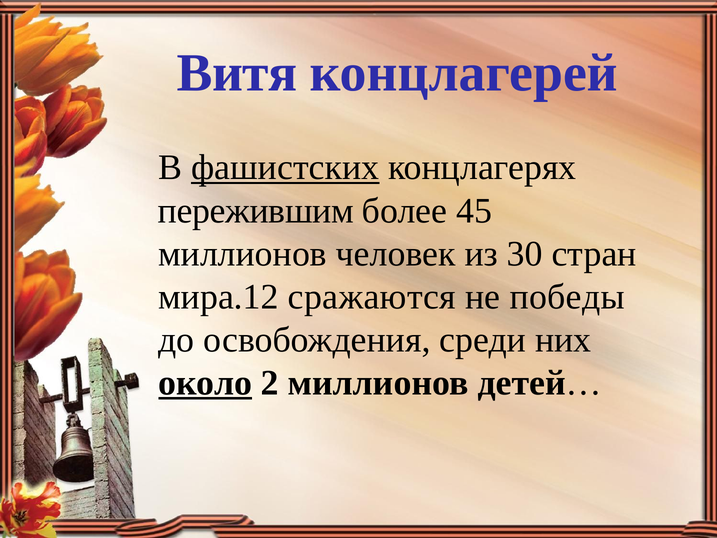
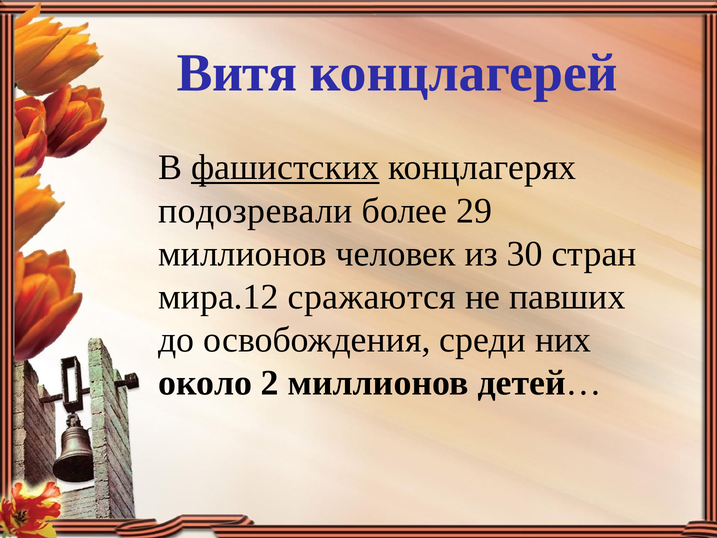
пережившим: пережившим -> подозревали (255, 211)
45: 45 -> 29 (474, 211)
победы: победы -> павших (567, 297)
около underline: present -> none (205, 383)
